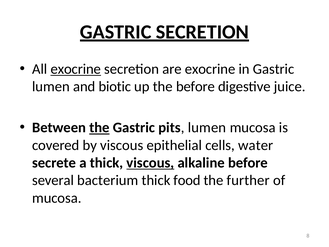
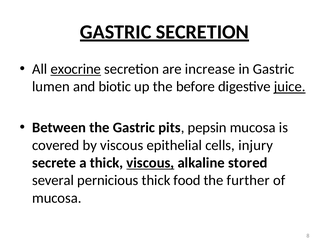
are exocrine: exocrine -> increase (210, 69)
juice underline: none -> present (290, 87)
the underline: present -> none (99, 128)
pits lumen: lumen -> pepsin (207, 128)
water: water -> injury (256, 145)
alkaline before: before -> stored (248, 163)
bacterium: bacterium -> pernicious (108, 180)
